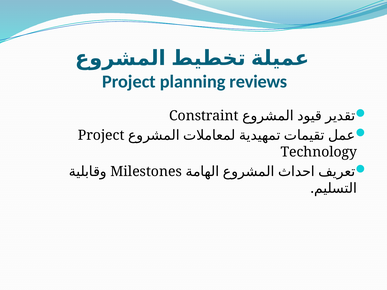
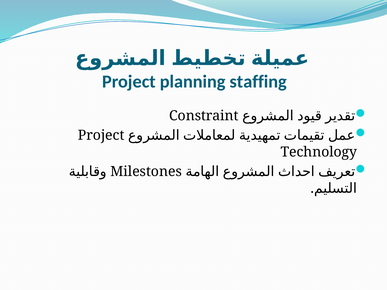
reviews: reviews -> staffing (258, 82)
